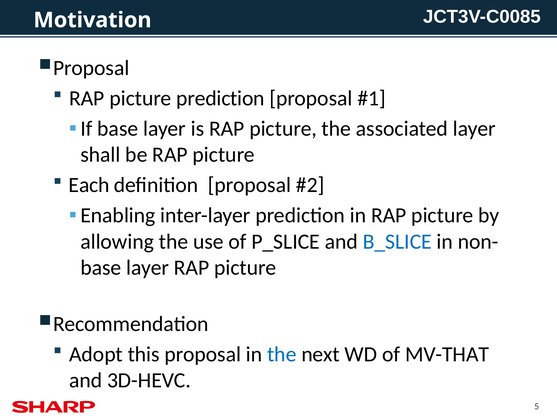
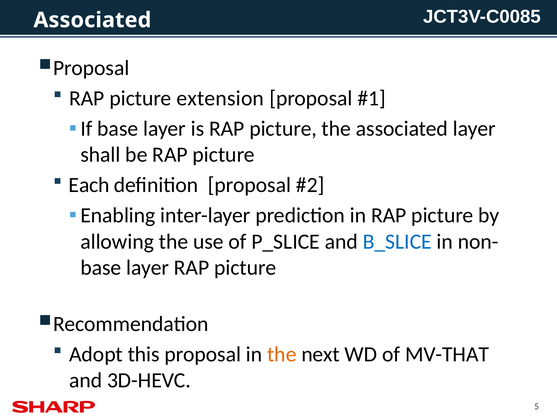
Motivation: Motivation -> Associated (92, 20)
picture prediction: prediction -> extension (220, 98)
the colour: blue -> orange (282, 354)
